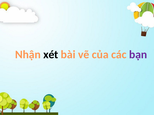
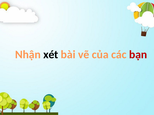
bạn colour: purple -> red (138, 55)
